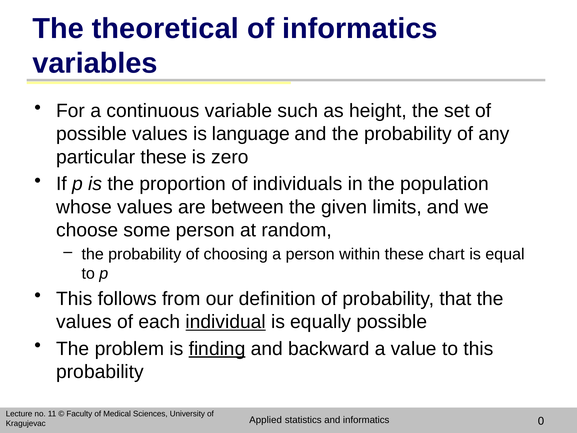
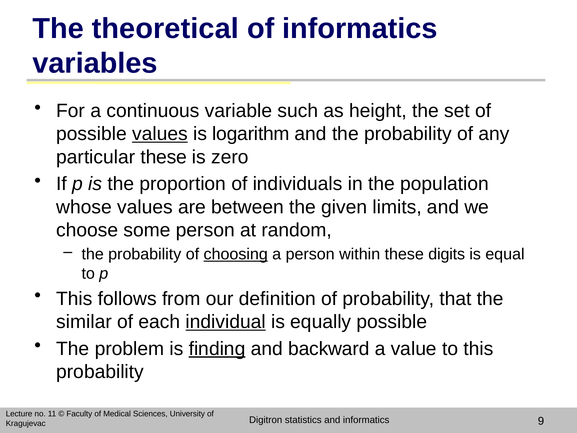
values underline: none -> present (160, 134)
language: language -> logarithm (251, 134)
choosing underline: none -> present (236, 254)
chart: chart -> digits (447, 254)
values: values -> similar (84, 322)
Applied: Applied -> Digitron (266, 420)
0: 0 -> 9 (541, 421)
